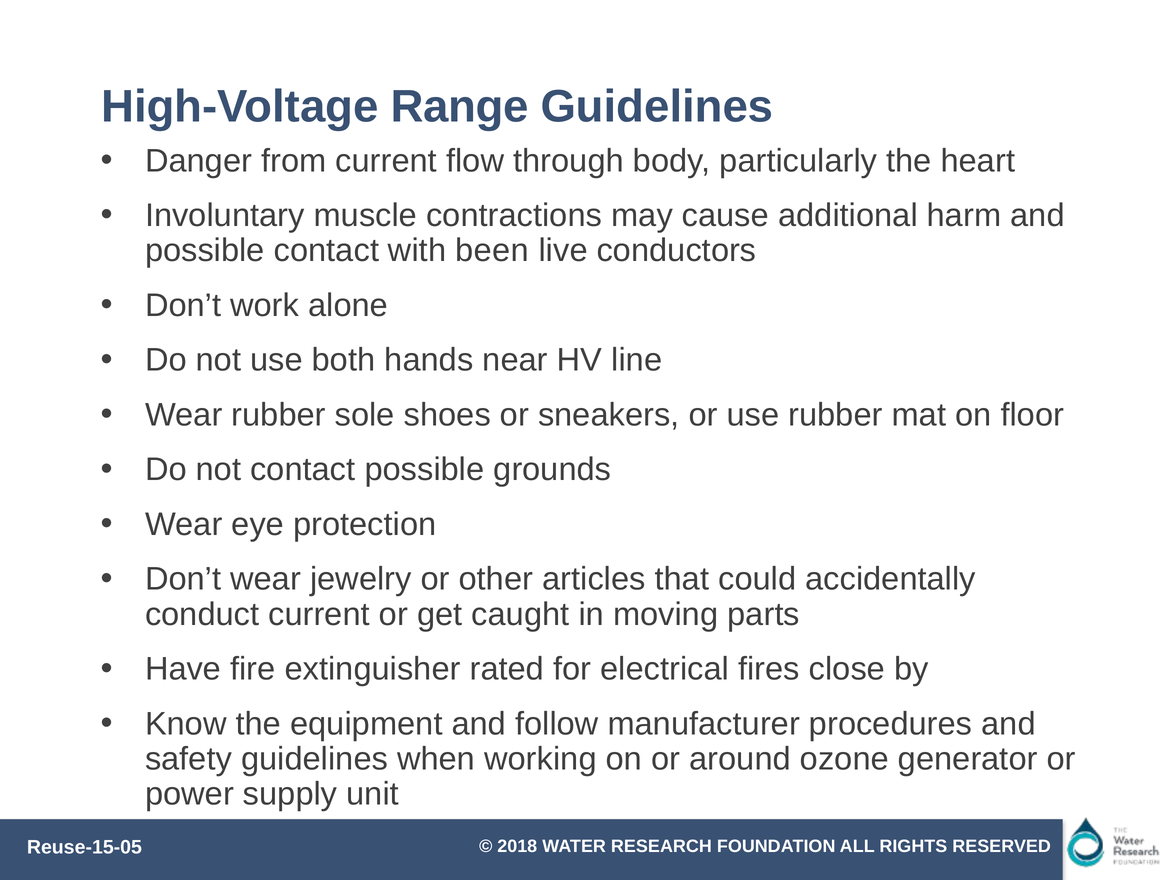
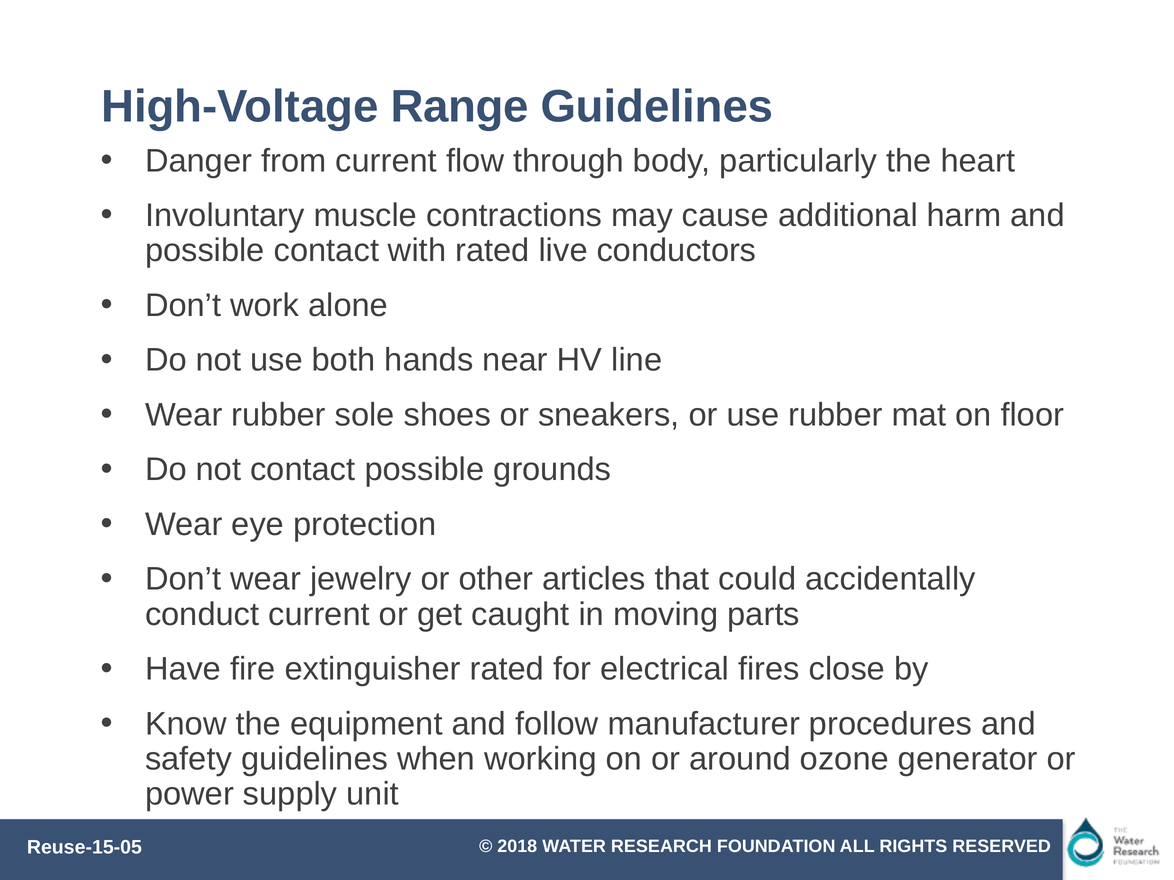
with been: been -> rated (492, 251)
